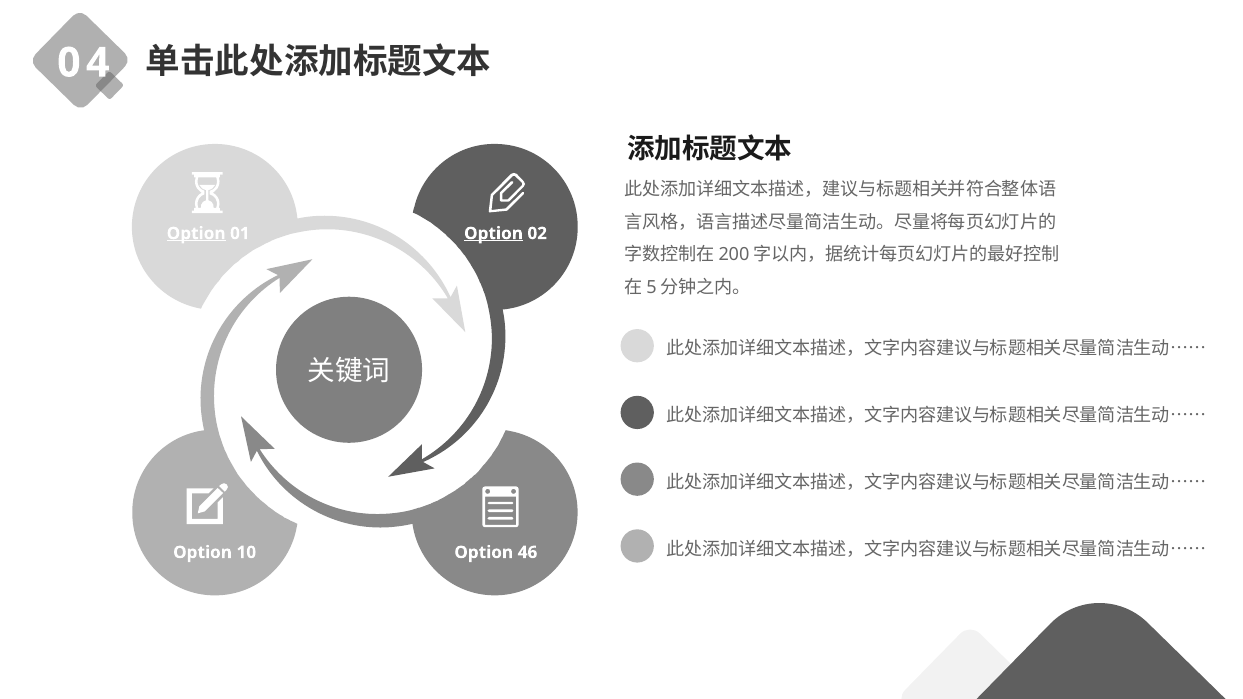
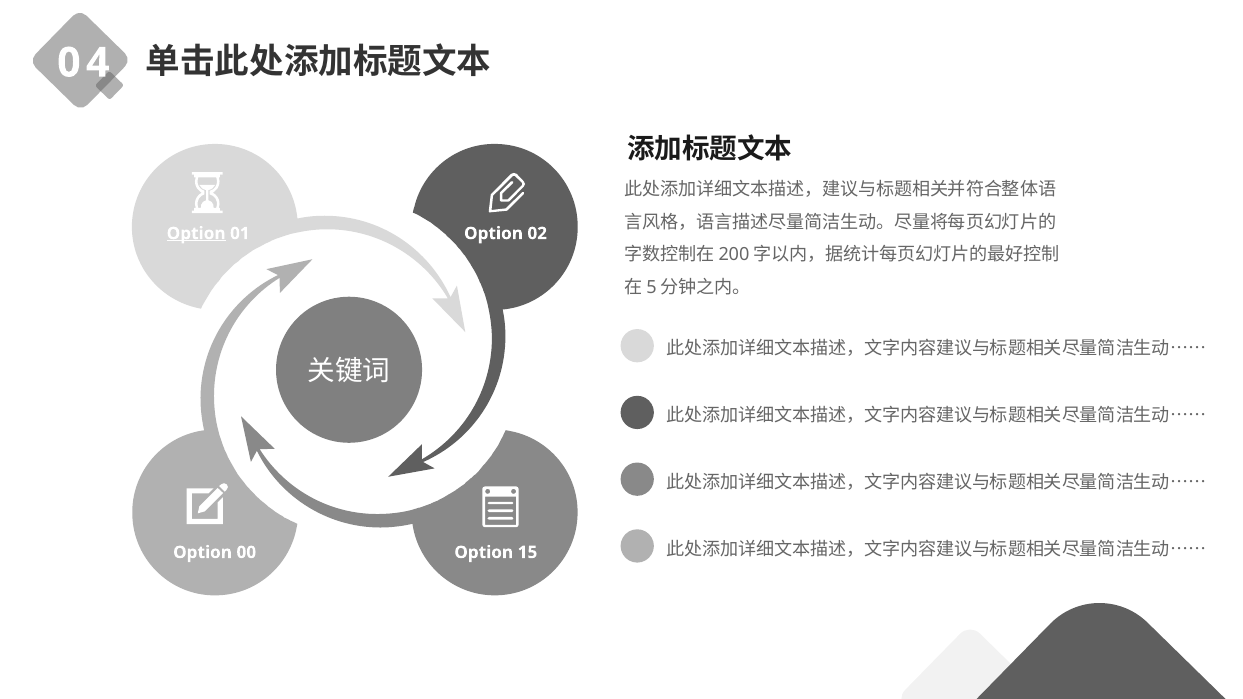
Option underline: present -> none (494, 234)
10: 10 -> 00 (246, 553)
46: 46 -> 15 (528, 553)
